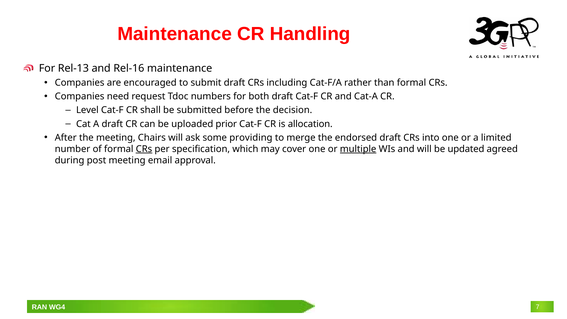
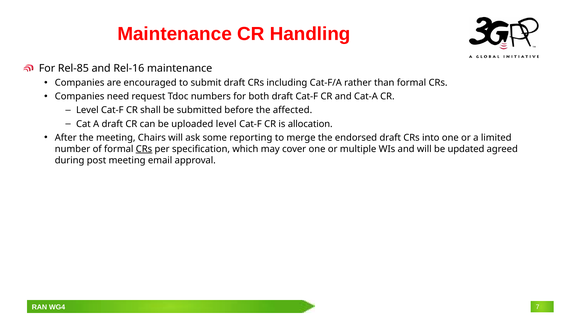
Rel-13: Rel-13 -> Rel-85 (73, 68)
decision: decision -> affected (293, 110)
uploaded prior: prior -> level (226, 124)
providing: providing -> reporting (251, 138)
multiple underline: present -> none (358, 149)
